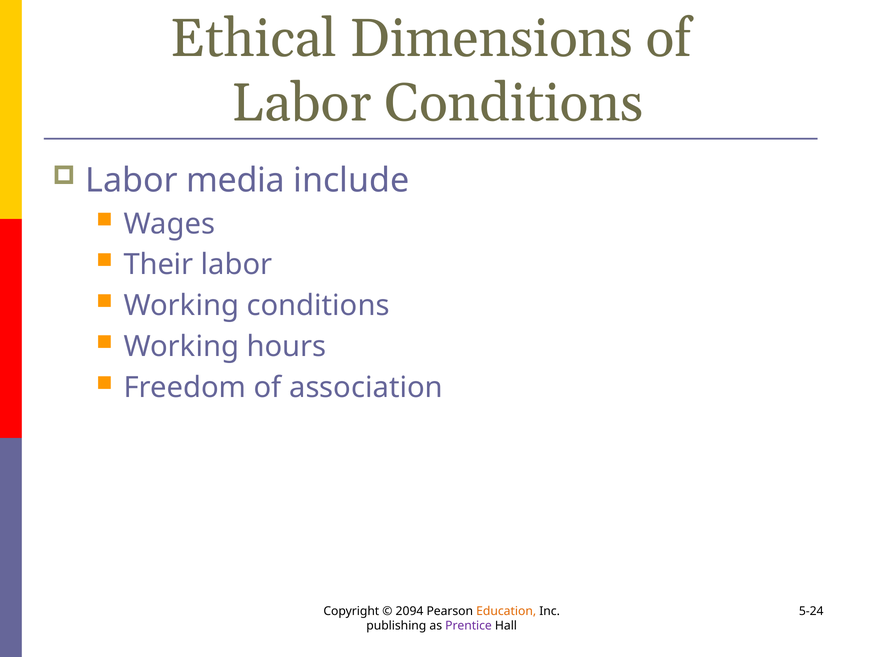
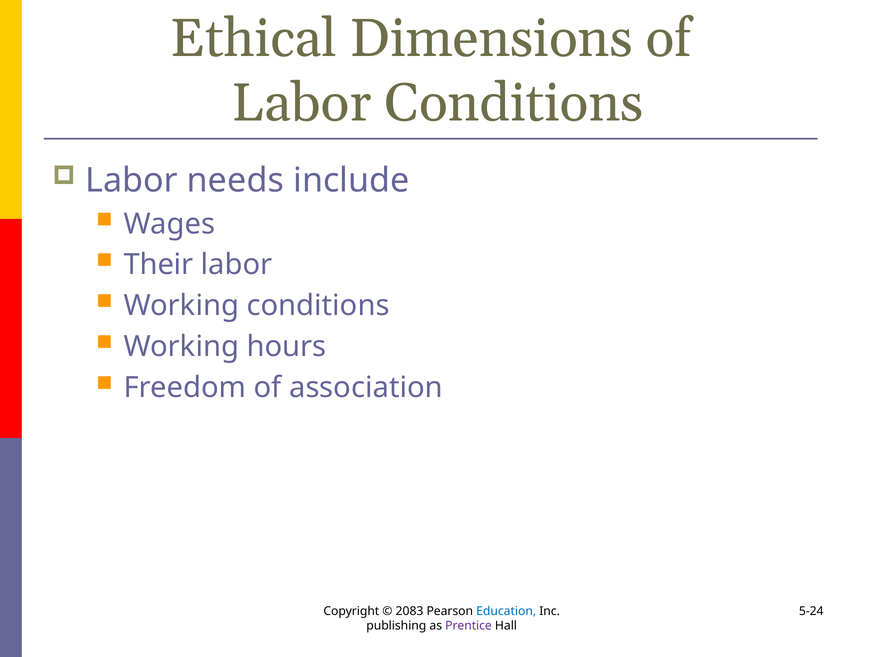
media: media -> needs (235, 181)
2094: 2094 -> 2083 (410, 611)
Education colour: orange -> blue (506, 611)
